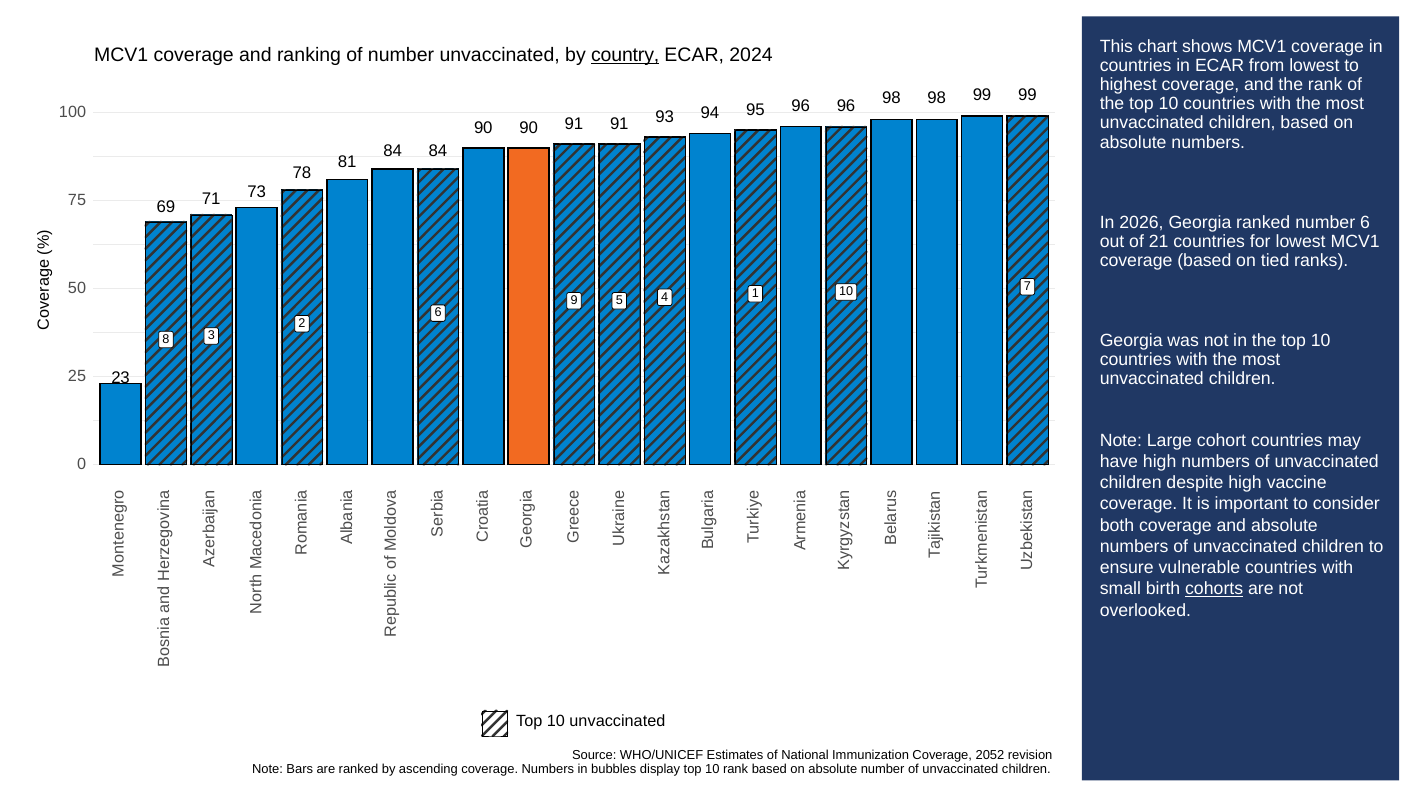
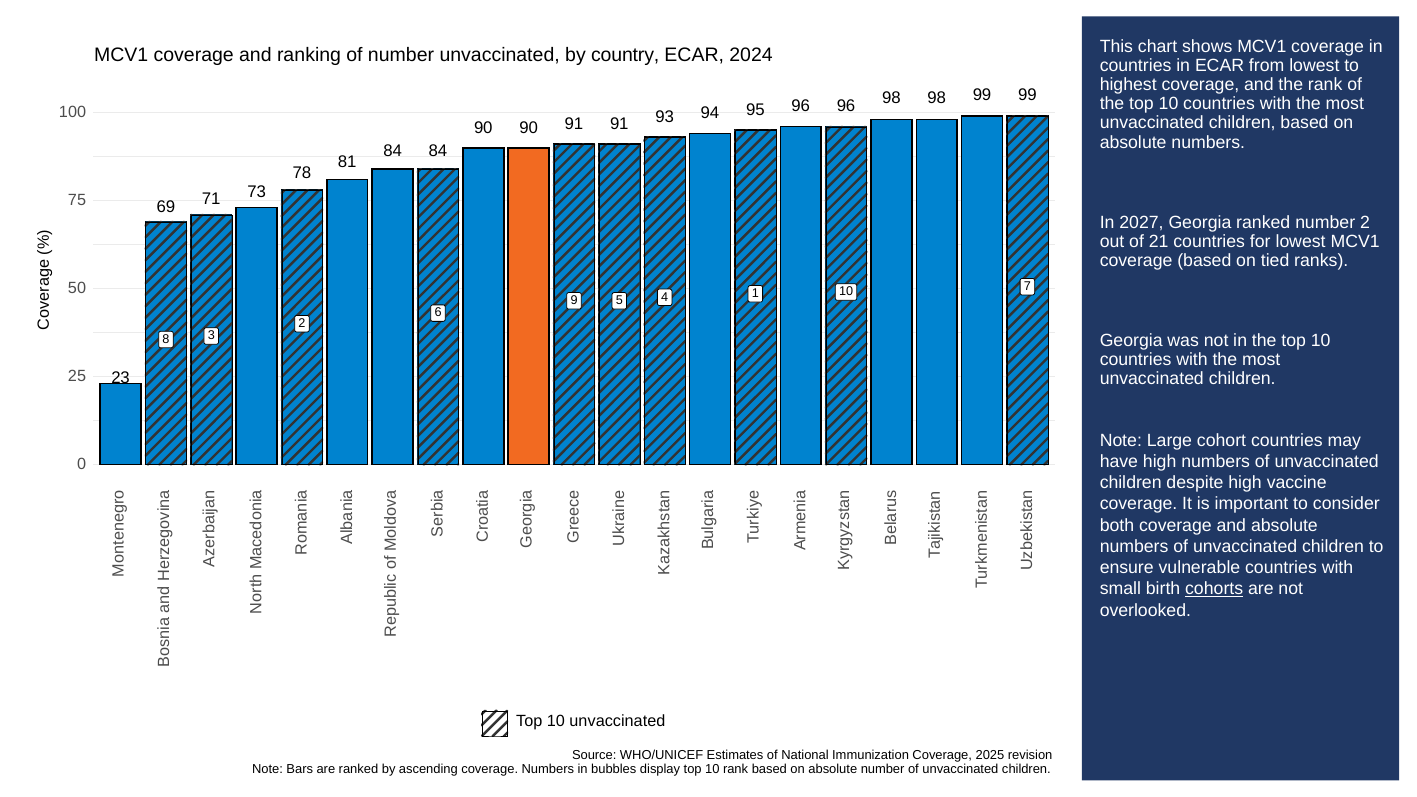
country underline: present -> none (625, 55)
2026: 2026 -> 2027 (1141, 222)
number 6: 6 -> 2 (1365, 222)
2052: 2052 -> 2025 (990, 755)
